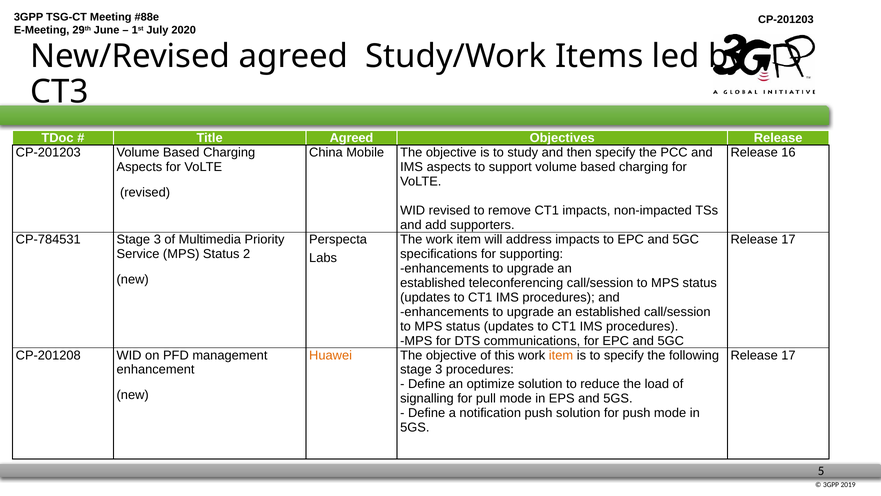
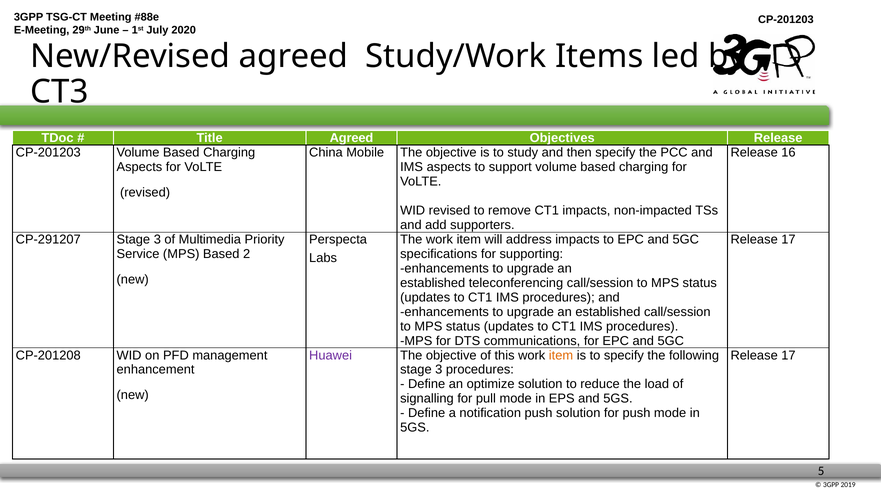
CP-784531: CP-784531 -> CP-291207 (48, 239)
Service MPS Status: Status -> Based (221, 254)
Huawei colour: orange -> purple (331, 355)
